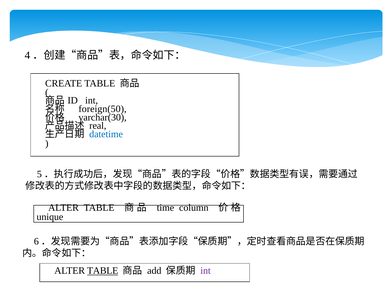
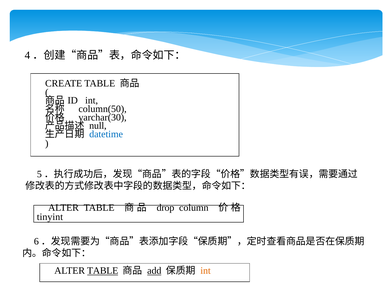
foreign(50: foreign(50 -> column(50 (103, 109)
real: real -> null (98, 126)
time: time -> drop (165, 208)
unique: unique -> tinyint (50, 217)
add underline: none -> present (154, 271)
int colour: purple -> orange (206, 271)
